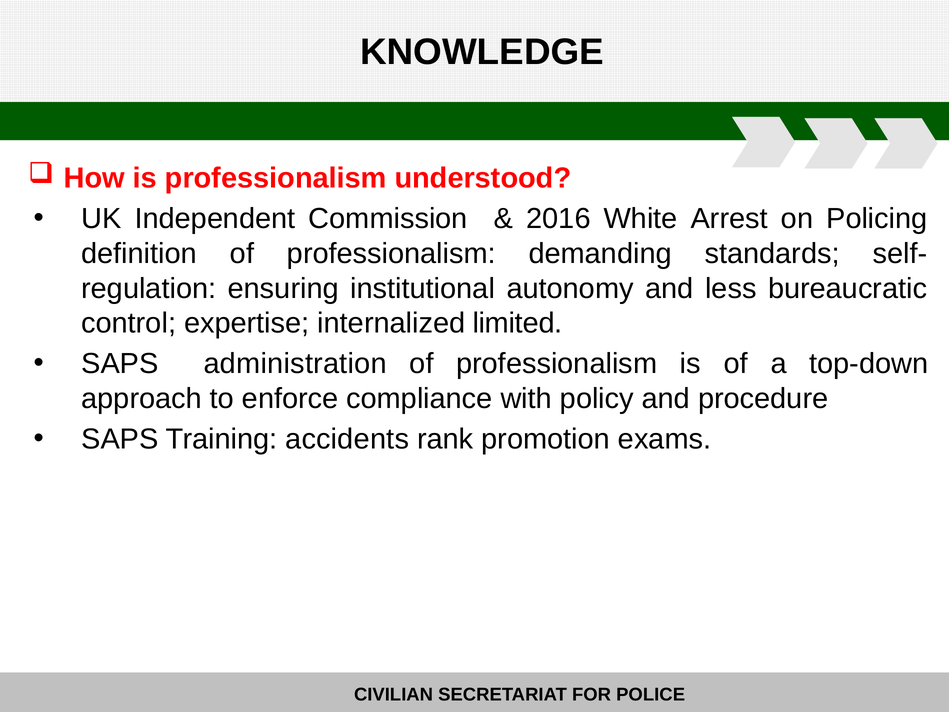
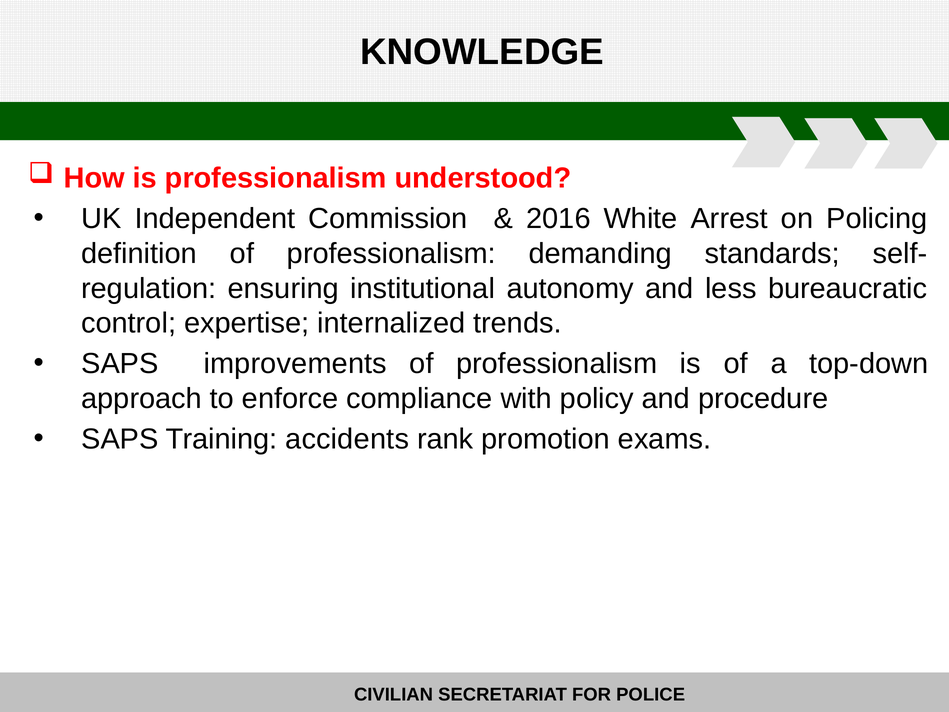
limited: limited -> trends (517, 323)
administration: administration -> improvements (295, 364)
